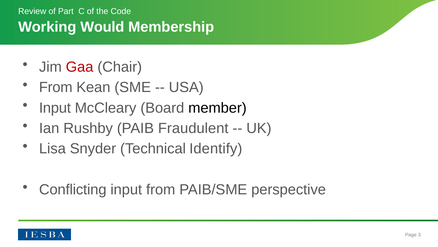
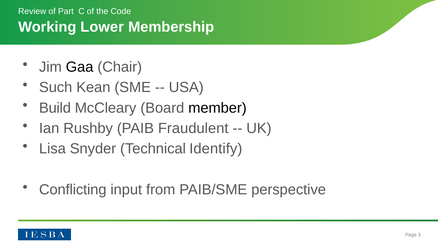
Would: Would -> Lower (102, 27)
Gaa colour: red -> black (80, 67)
From: From -> Such (56, 87)
Input: Input -> Build (55, 108)
